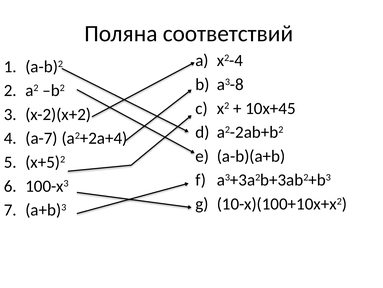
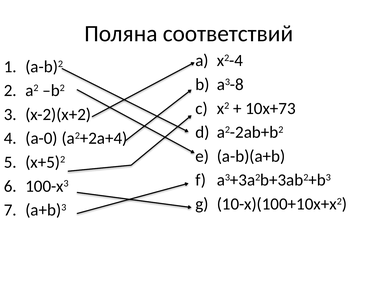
10x+45: 10x+45 -> 10x+73 (271, 108)
a-7: a-7 -> a-0 (42, 138)
